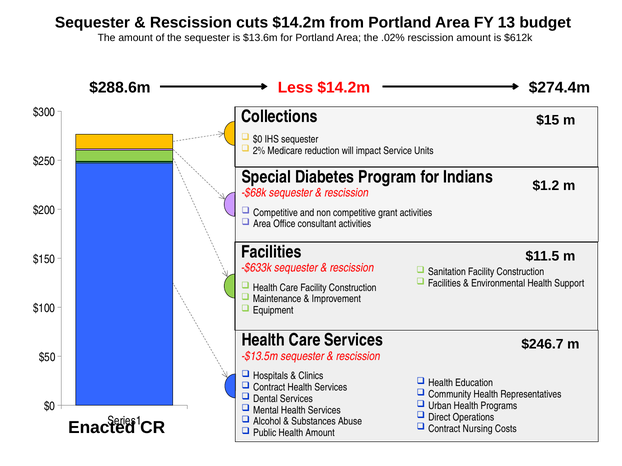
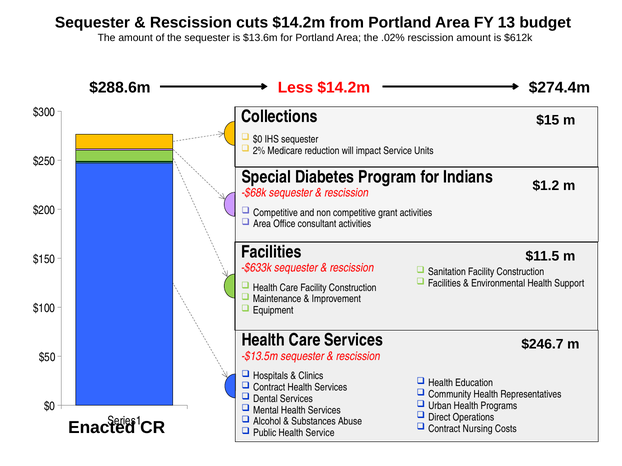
Health Amount: Amount -> Service (320, 433)
